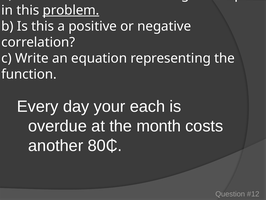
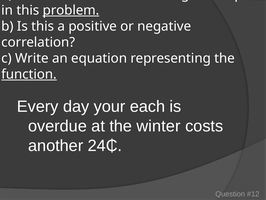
function underline: none -> present (29, 74)
month: month -> winter (159, 126)
80₵: 80₵ -> 24₵ (105, 145)
